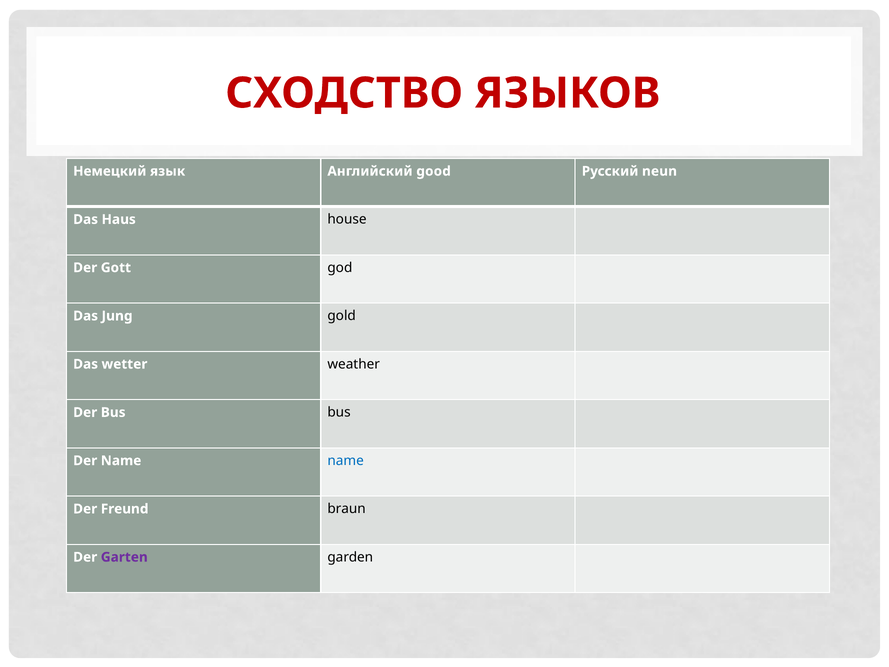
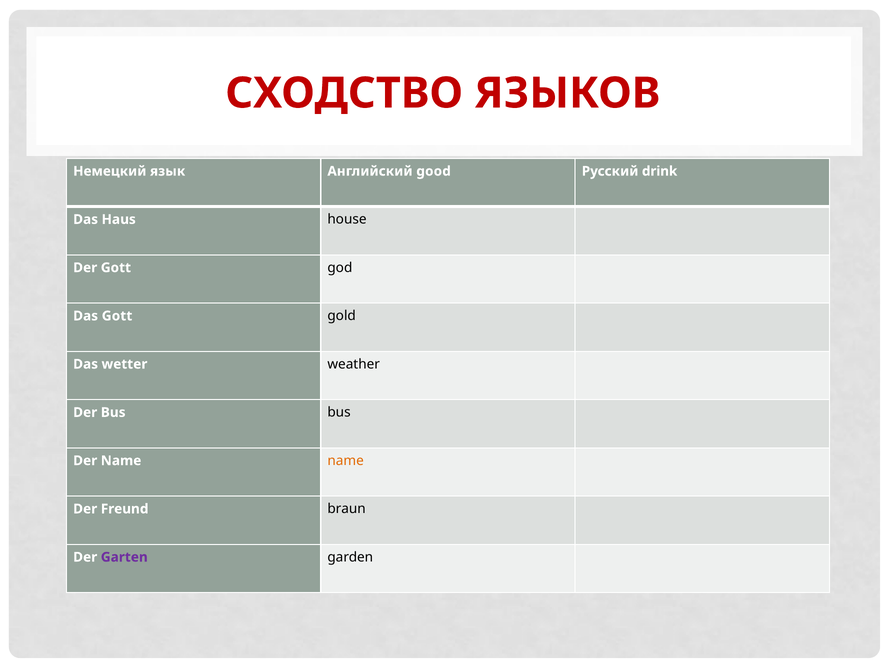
neun: neun -> drink (660, 171)
Das Jung: Jung -> Gott (117, 316)
name colour: blue -> orange (346, 460)
